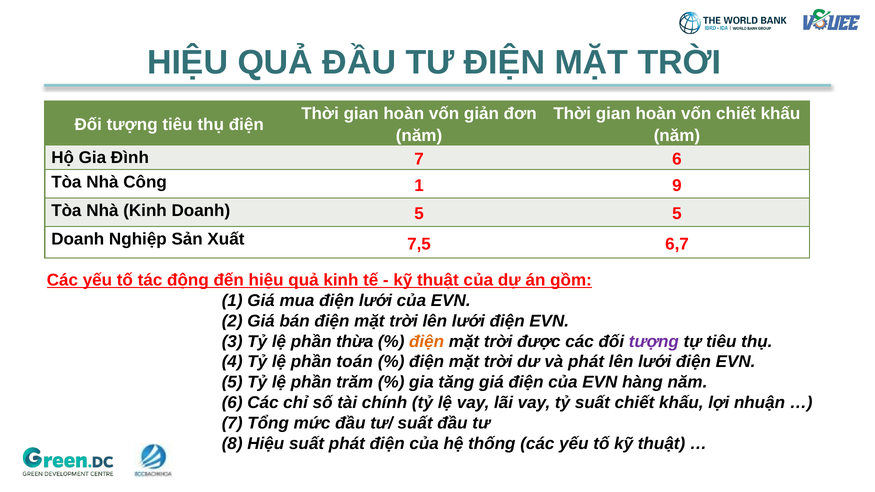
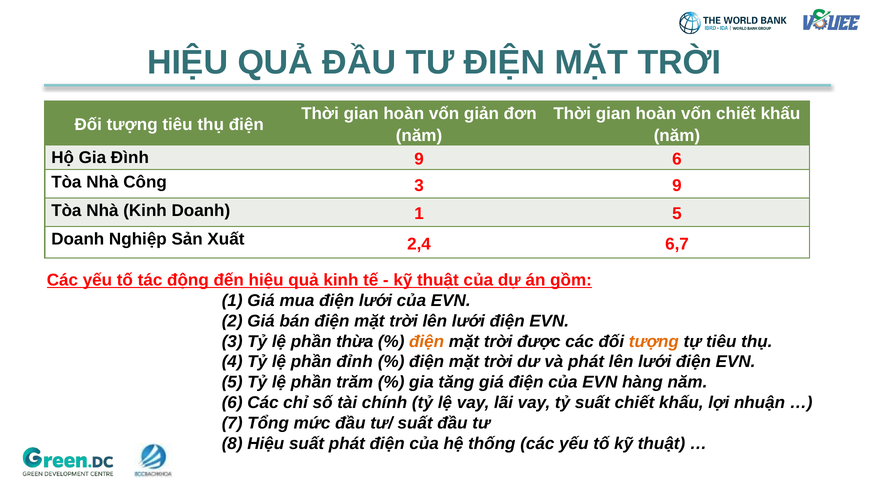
7: 7 -> 9 (419, 159)
Công 1: 1 -> 3 (419, 186)
Doanh 5: 5 -> 1 (419, 214)
7,5: 7,5 -> 2,4 (419, 244)
tượng colour: purple -> orange (654, 342)
toán: toán -> đỉnh (355, 362)
